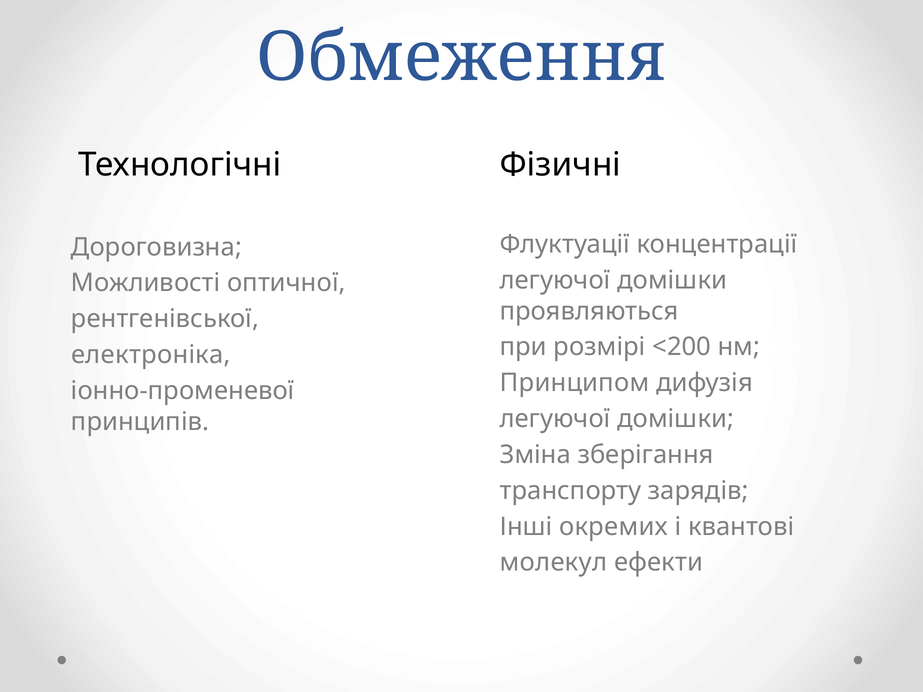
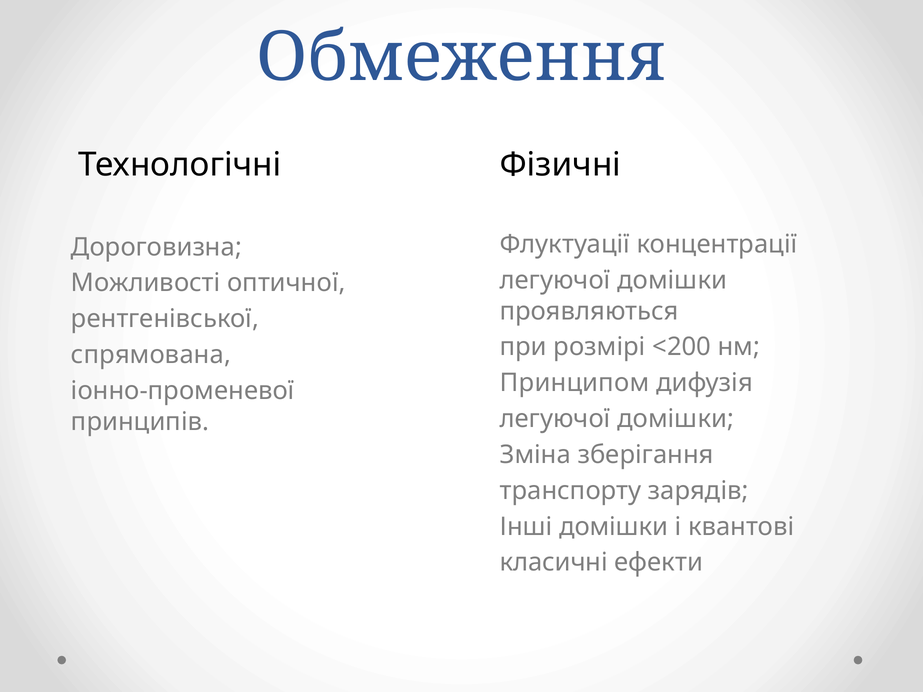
електроніка: електроніка -> спрямована (151, 355)
Інші окремих: окремих -> домішки (614, 527)
молекул: молекул -> класичні (554, 563)
